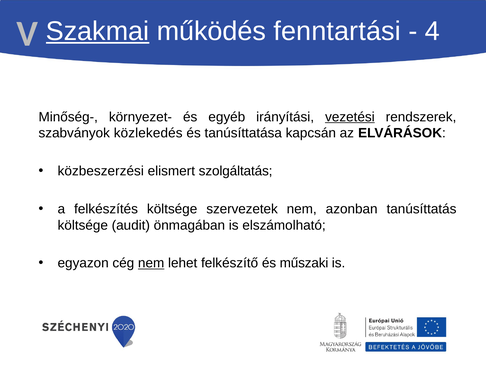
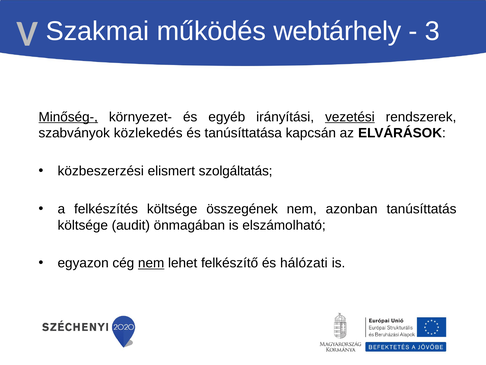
Szakmai underline: present -> none (98, 31)
fenntartási: fenntartási -> webtárhely (337, 31)
4: 4 -> 3 (432, 31)
Minőség- underline: none -> present (68, 117)
szervezetek: szervezetek -> összegének (242, 209)
műszaki: műszaki -> hálózati (304, 263)
